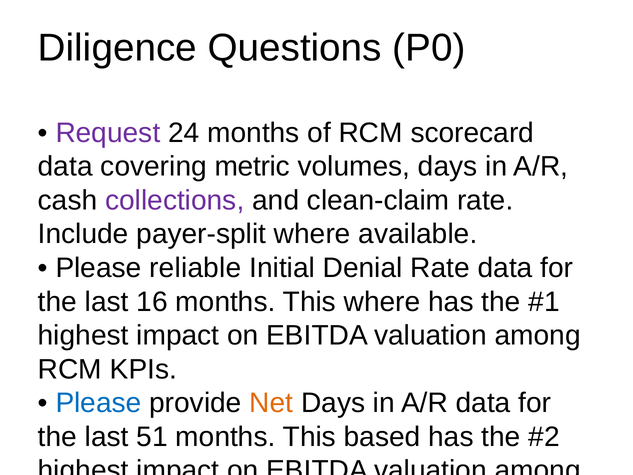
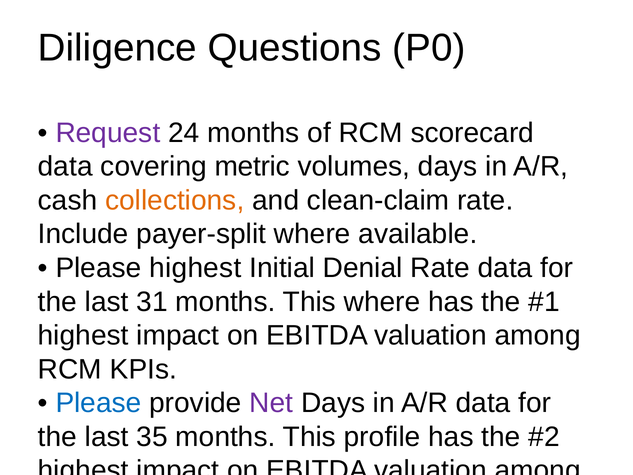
collections colour: purple -> orange (175, 200)
Please reliable: reliable -> highest (195, 268)
16: 16 -> 31 (152, 302)
Net colour: orange -> purple (271, 403)
51: 51 -> 35 (152, 437)
based: based -> profile (382, 437)
